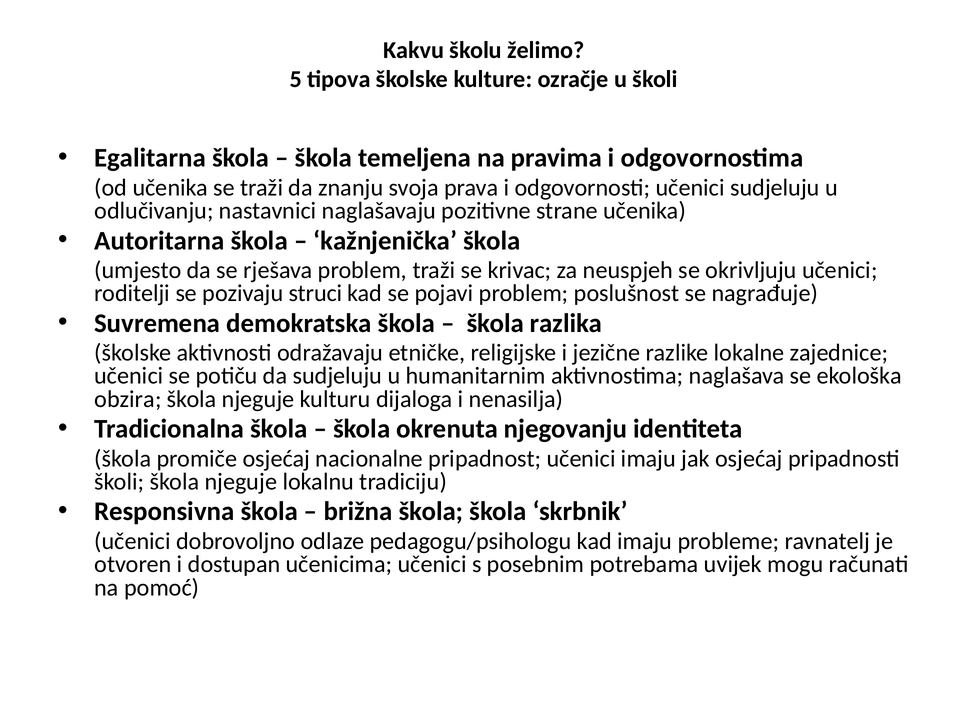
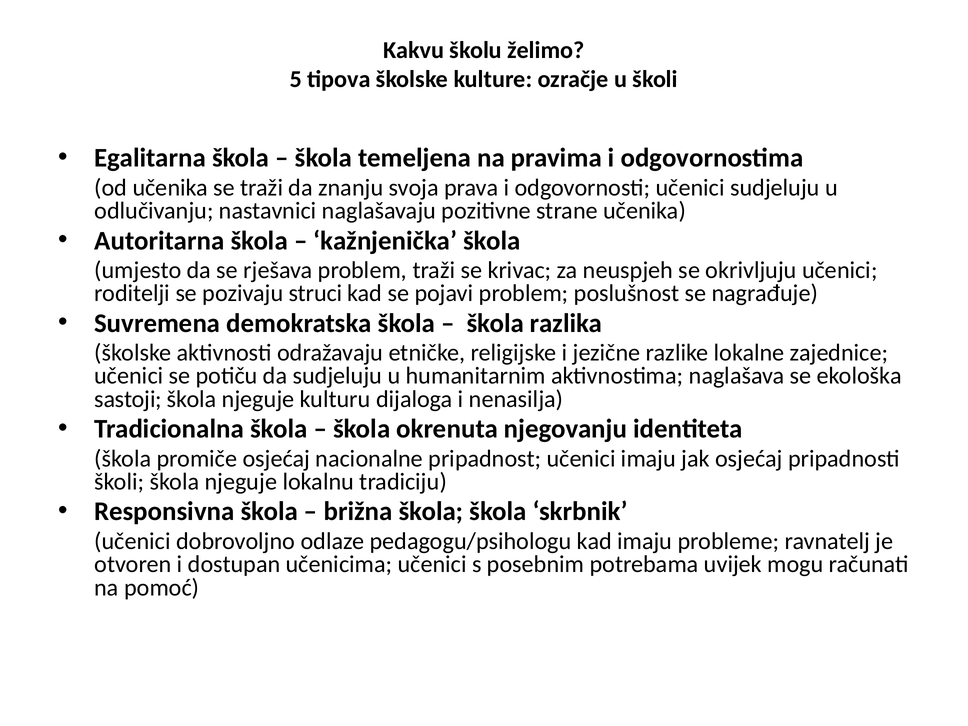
obzira: obzira -> sastoji (128, 399)
